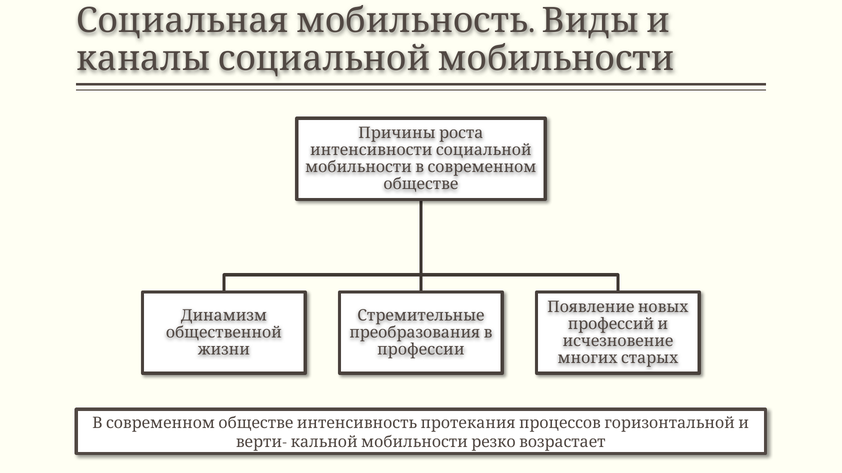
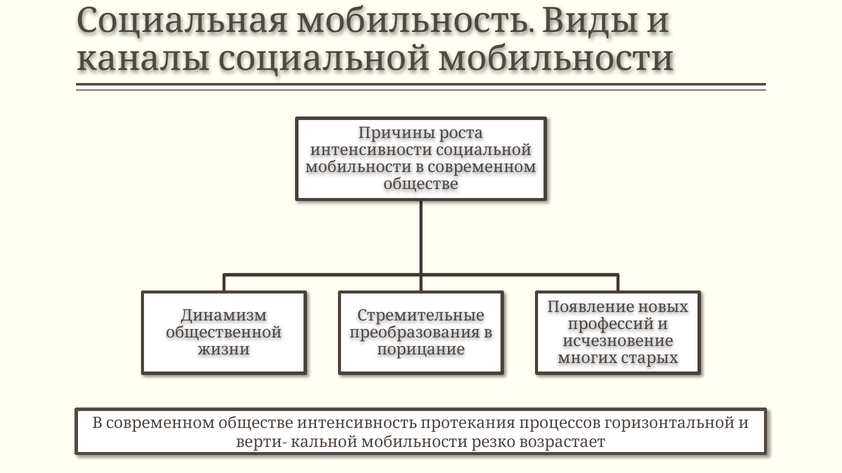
профессии: профессии -> порицание (421, 350)
